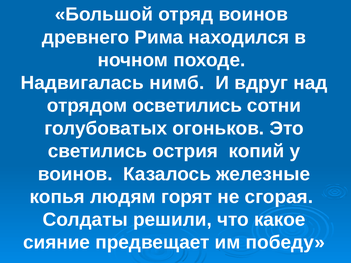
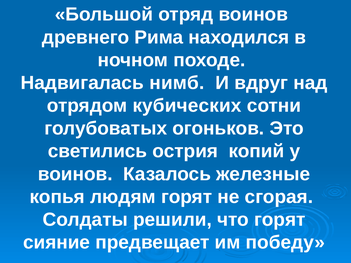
осветились: осветились -> кубических (187, 106)
что какое: какое -> горят (280, 220)
